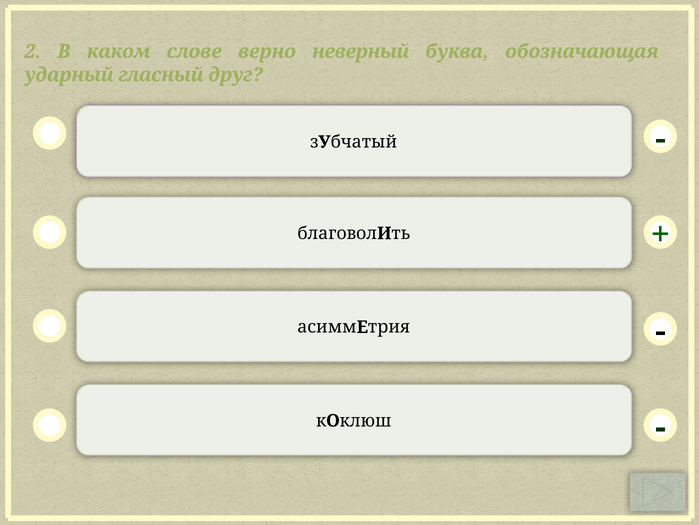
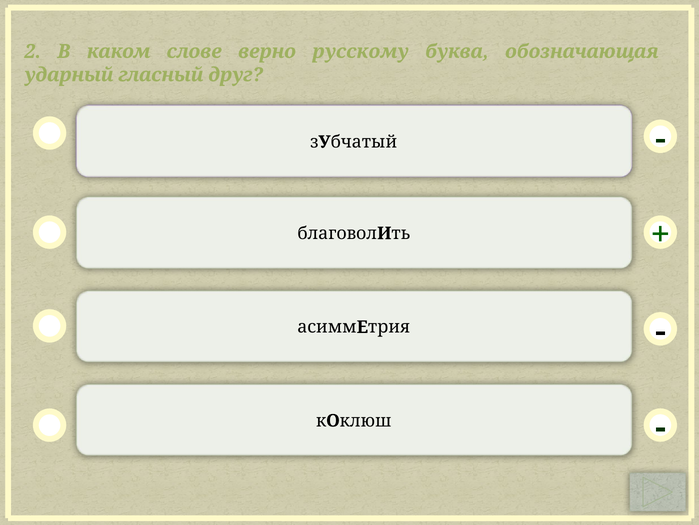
неверный: неверный -> русскому (361, 51)
